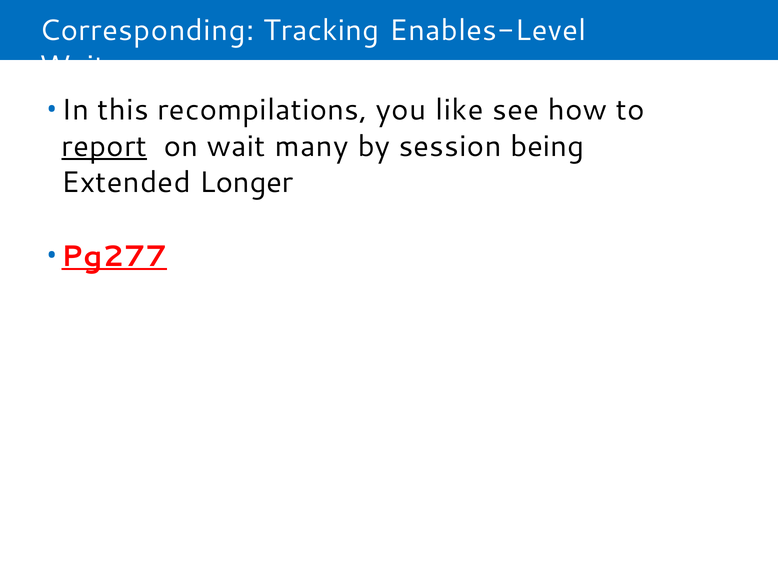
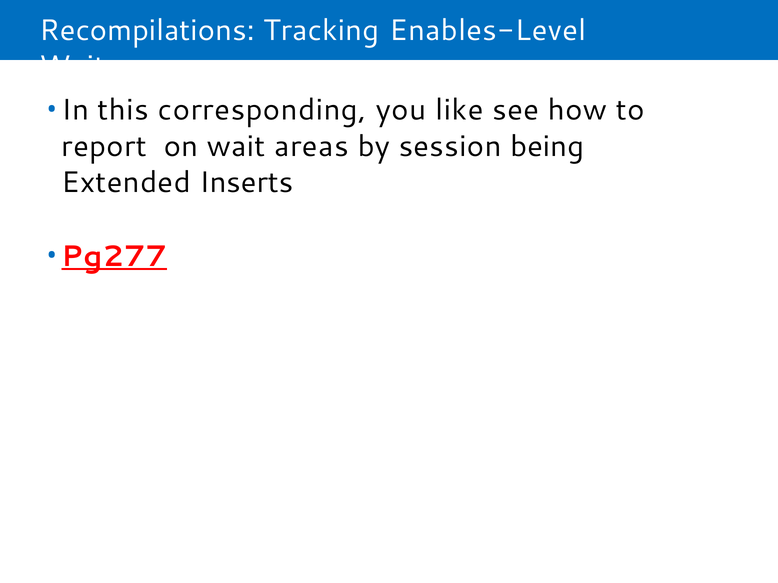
Corresponding: Corresponding -> Recompilations (147, 31)
recompilations: recompilations -> corresponding (262, 110)
report underline: present -> none (104, 146)
many: many -> areas (312, 146)
Longer: Longer -> Inserts (246, 183)
